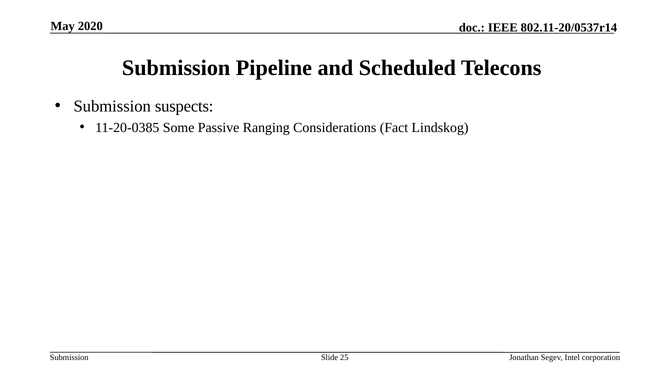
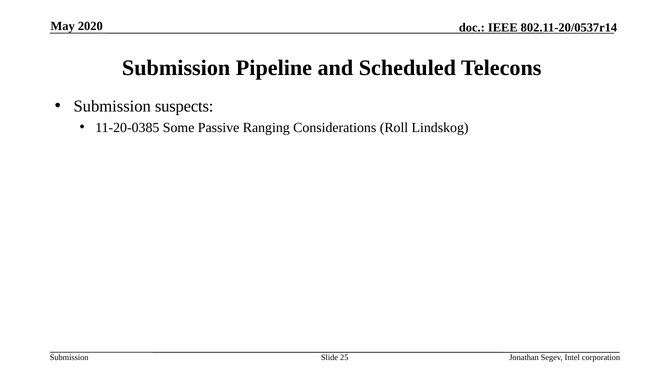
Fact: Fact -> Roll (394, 128)
